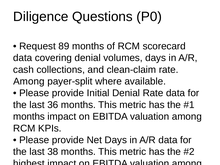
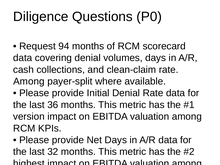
89: 89 -> 94 (64, 46)
months: months -> version (29, 117)
38: 38 -> 32 (53, 152)
